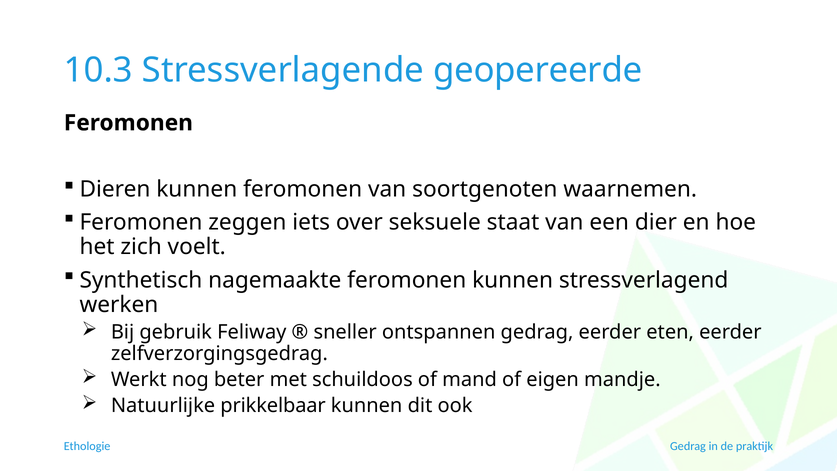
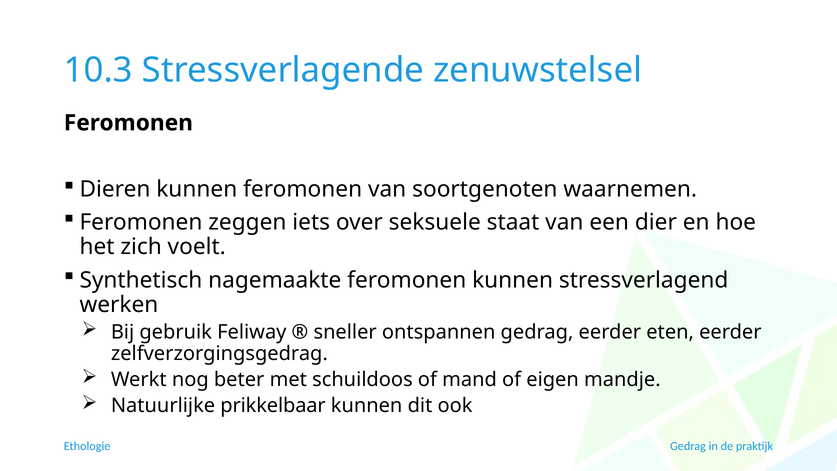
geopereerde: geopereerde -> zenuwstelsel (538, 70)
